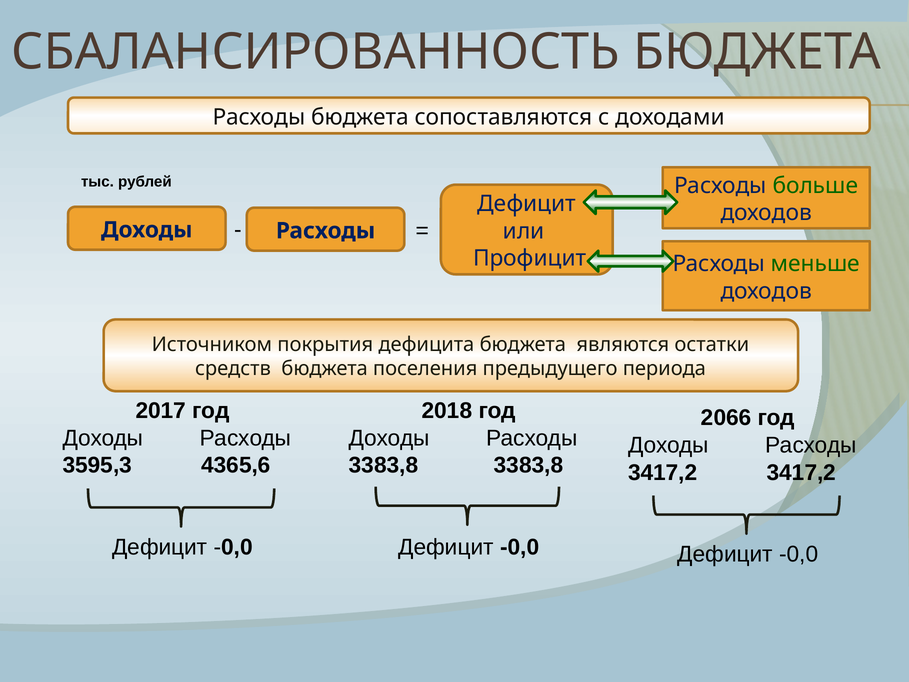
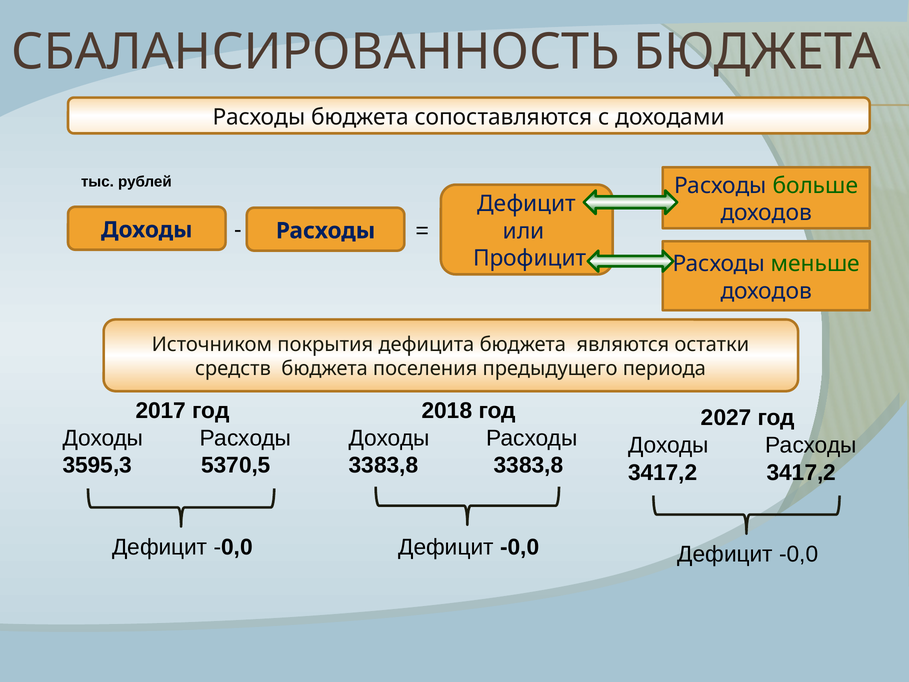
2066: 2066 -> 2027 (726, 418)
4365,6: 4365,6 -> 5370,5 (236, 465)
